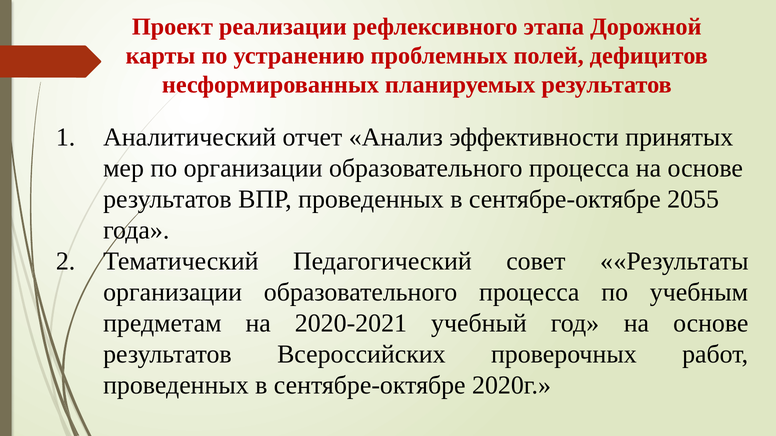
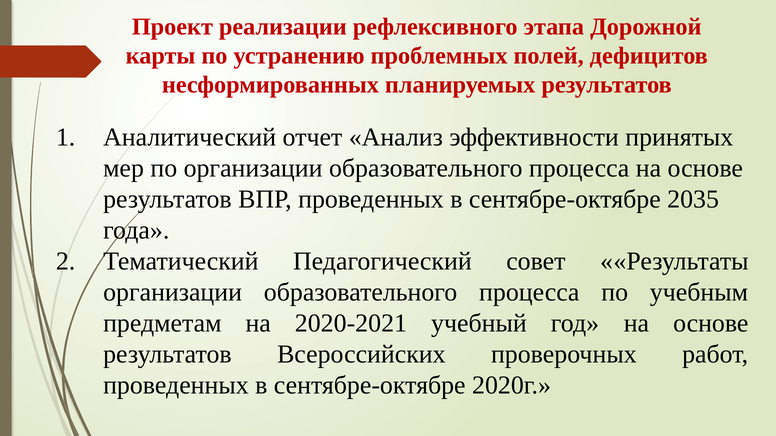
2055: 2055 -> 2035 (693, 199)
